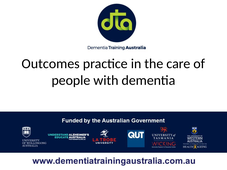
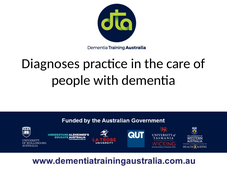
Outcomes: Outcomes -> Diagnoses (51, 64)
